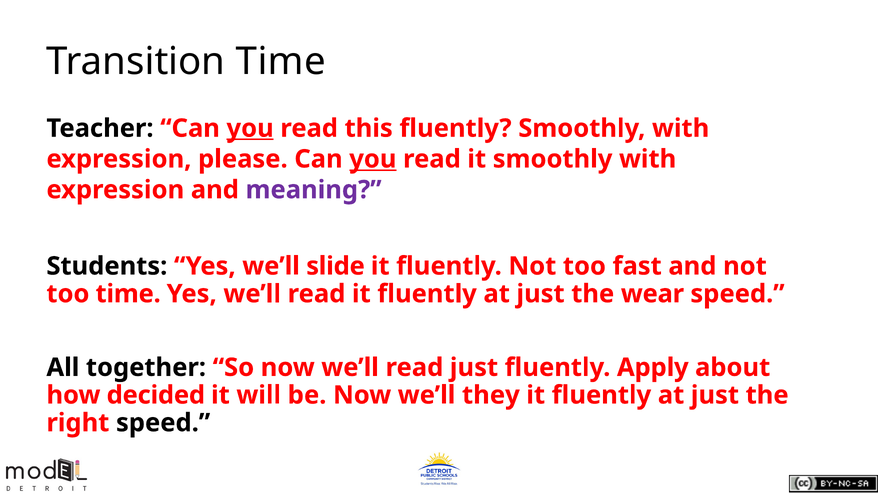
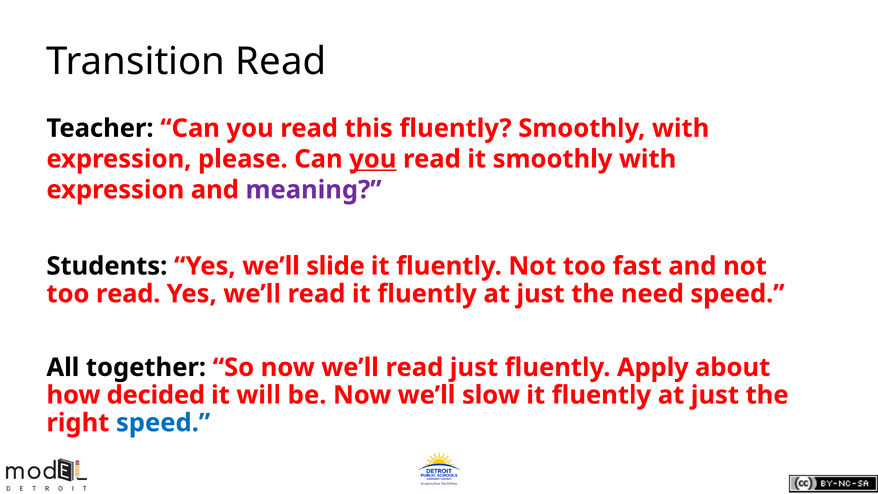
Transition Time: Time -> Read (281, 61)
you underline: present -> none (250, 128)
too time: time -> read (128, 294)
wear: wear -> need (652, 294)
they: they -> slow (491, 395)
speed colour: black -> blue (163, 423)
